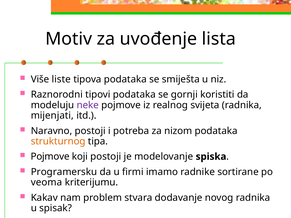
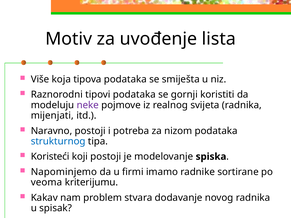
liste: liste -> koja (61, 79)
strukturnog colour: orange -> blue (58, 141)
Pojmove: Pojmove -> Koristeći (50, 157)
Programersku: Programersku -> Napominjemo (64, 172)
